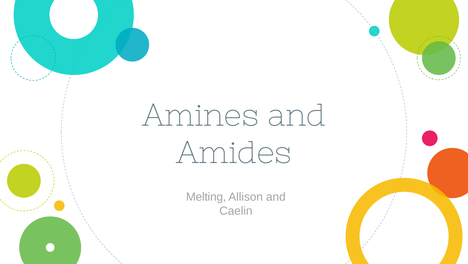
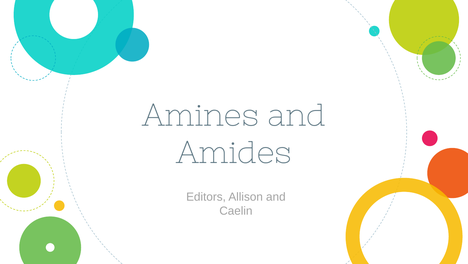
Melting: Melting -> Editors (206, 196)
